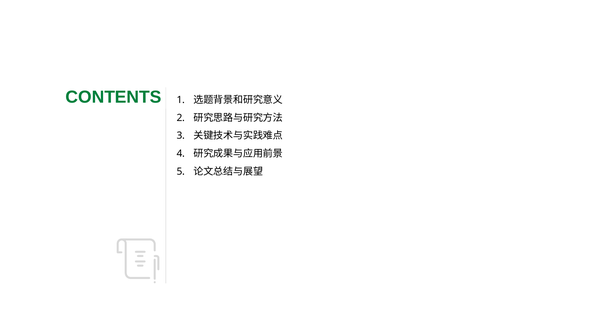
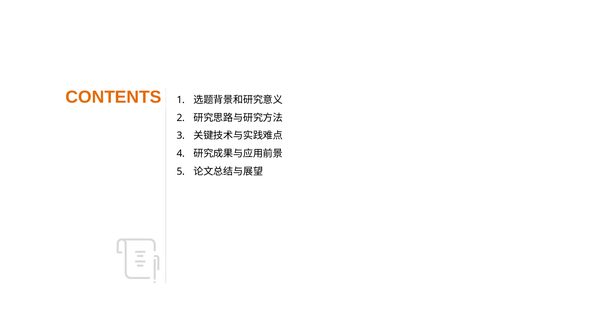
CONTENTS colour: green -> orange (114, 97)
